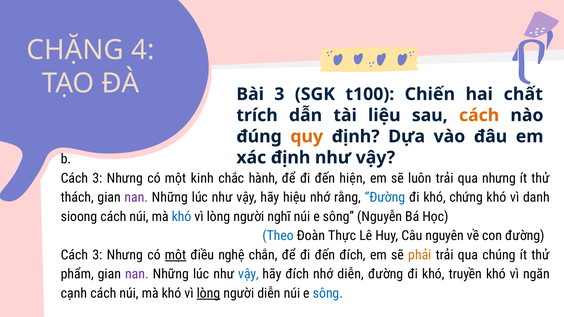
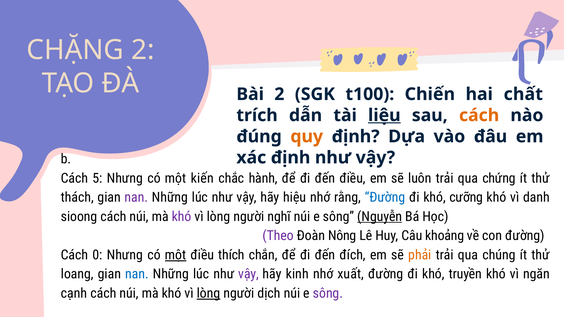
CHẶNG 4: 4 -> 2 (143, 50)
Bài 3: 3 -> 2 (279, 94)
liệu underline: none -> present (384, 115)
3: 3 -> 5 (97, 178)
kinh: kinh -> kiến (202, 178)
đến hiện: hiện -> điều (353, 178)
qua nhưng: nhưng -> chứng (499, 178)
chứng: chứng -> cưỡng (466, 198)
khó colour: blue -> purple (182, 217)
Nguyễn underline: none -> present (380, 217)
Theo colour: blue -> purple (278, 236)
Thực: Thực -> Nông (342, 236)
nguyên: nguyên -> khoảng (445, 236)
3: 3 -> 0 (97, 255)
nghệ: nghệ -> thích (231, 255)
phẩm: phẩm -> loang (77, 274)
nan colour: purple -> blue (137, 274)
vậy colour: blue -> purple (249, 274)
hãy đích: đích -> kinh (297, 274)
nhớ diễn: diễn -> xuất (351, 274)
người diễn: diễn -> dịch (269, 293)
sông colour: blue -> purple (328, 293)
